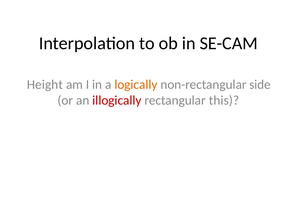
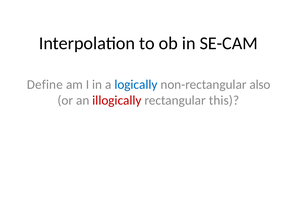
Height: Height -> Define (45, 84)
logically colour: orange -> blue (136, 84)
side: side -> also (260, 84)
